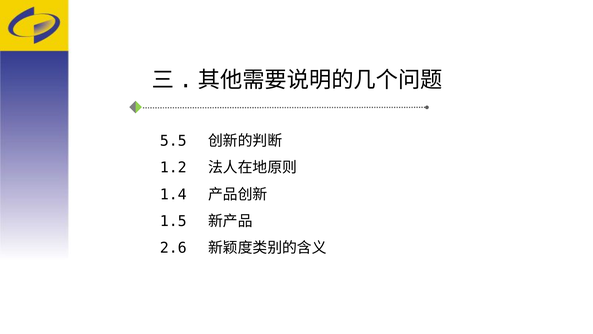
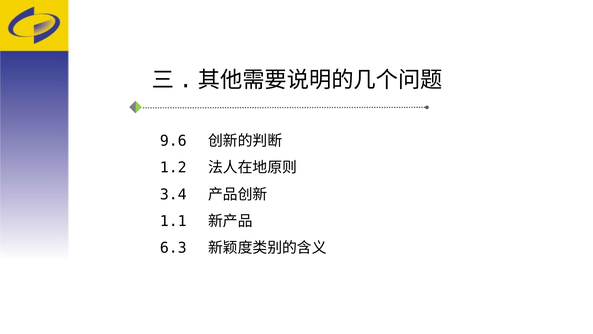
5.5: 5.5 -> 9.6 (173, 141)
1.4: 1.4 -> 3.4 (173, 194)
1.5: 1.5 -> 1.1 (173, 221)
2.6: 2.6 -> 6.3 (173, 248)
